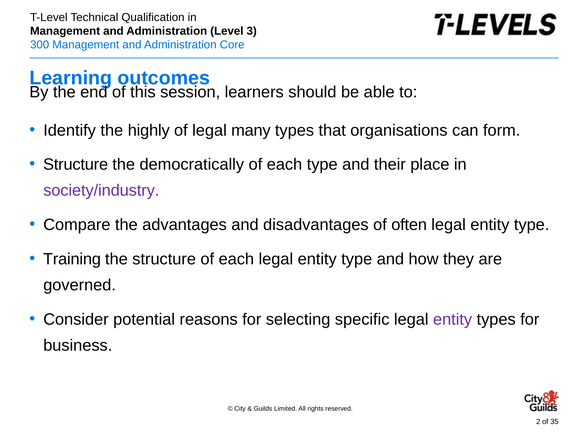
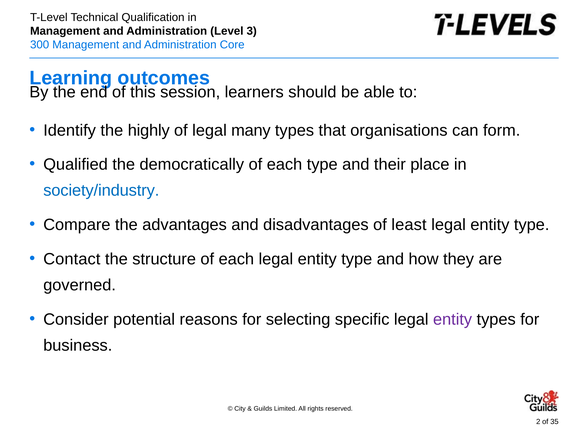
Structure: Structure -> Qualified (76, 165)
society/industry colour: purple -> blue (101, 191)
often: often -> least (409, 225)
Training: Training -> Contact (72, 259)
